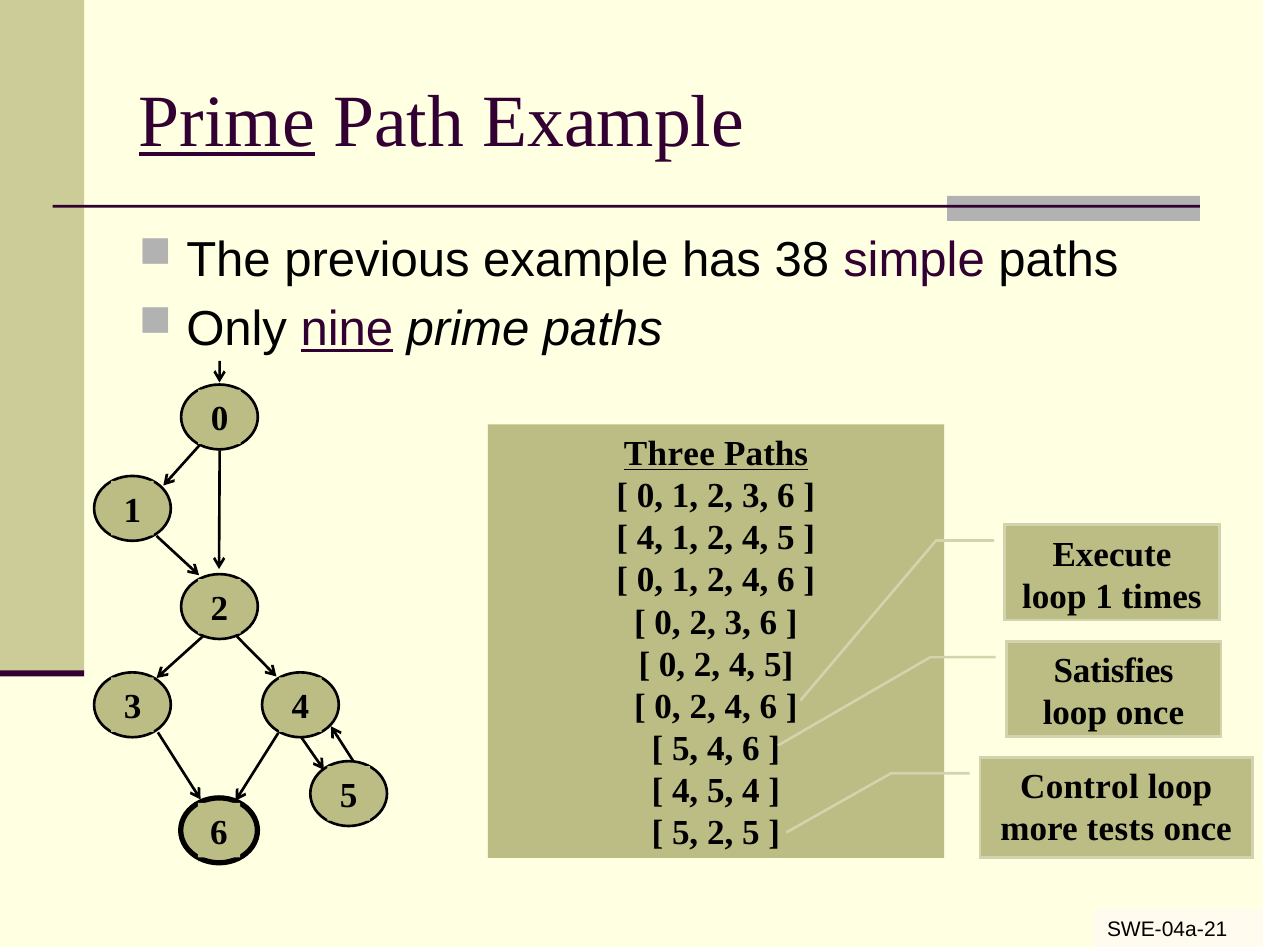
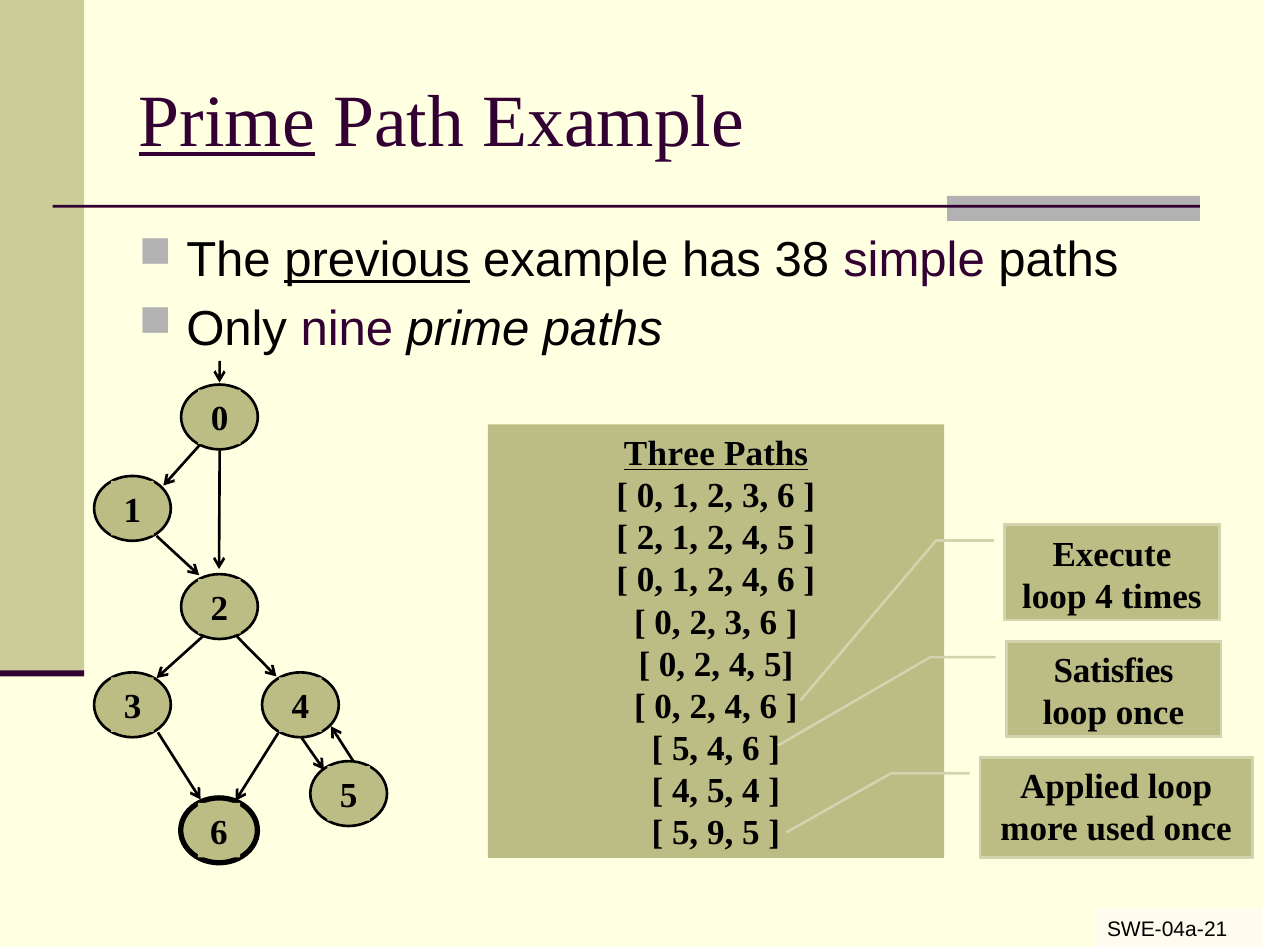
previous underline: none -> present (377, 260)
nine underline: present -> none (347, 329)
4: 4 -> 2 (650, 538)
loop 1: 1 -> 4 (1104, 597)
Control: Control -> Applied (1080, 787)
tests: tests -> used (1121, 830)
5 2: 2 -> 9 (720, 833)
